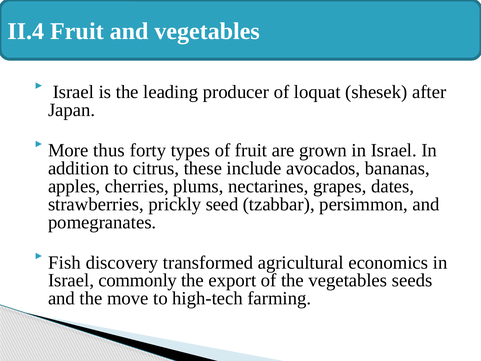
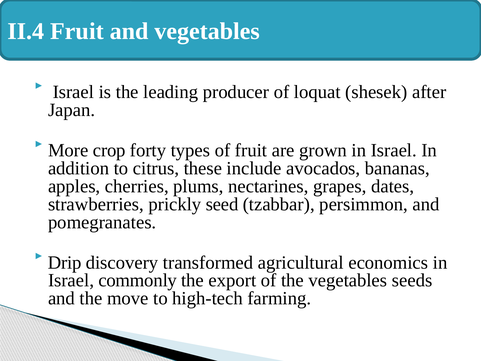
thus: thus -> crop (109, 150)
Fish: Fish -> Drip (65, 262)
